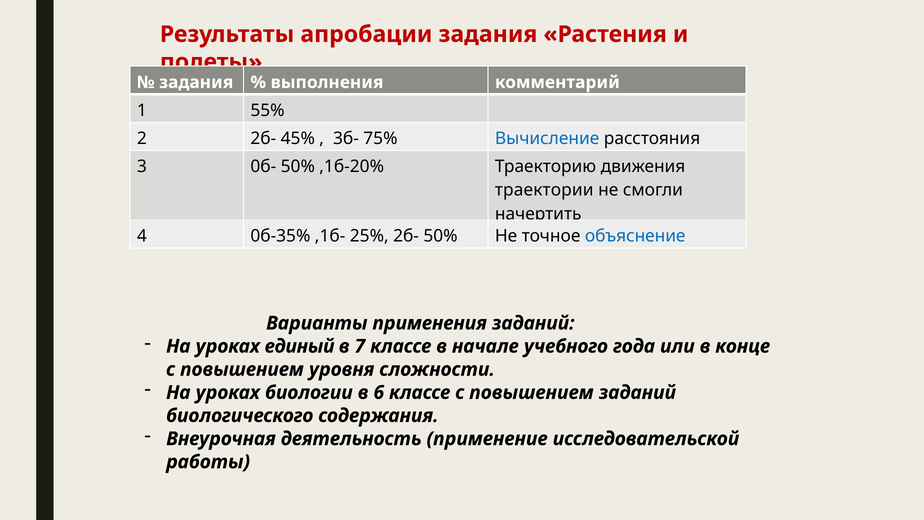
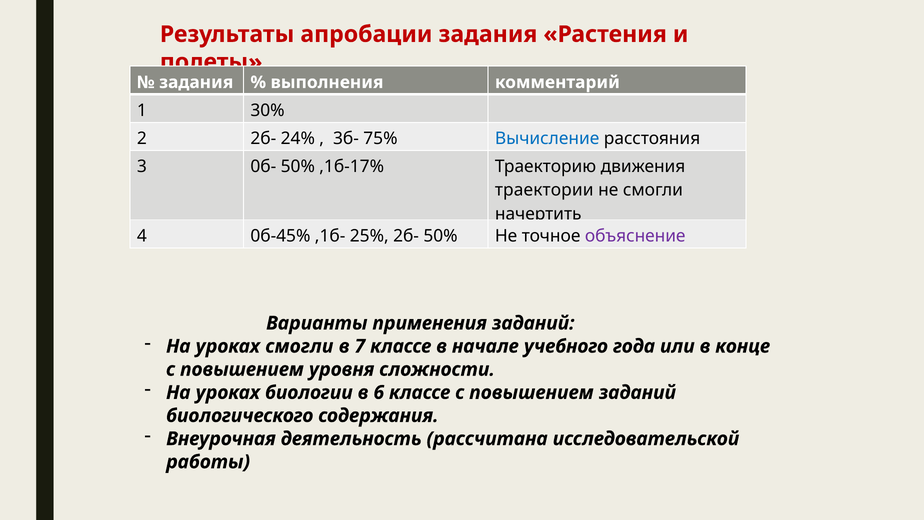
55%: 55% -> 30% (268, 110)
45%: 45% -> 24% (298, 139)
,1б-20%: ,1б-20% -> ,1б-17% (352, 167)
0б-35%: 0б-35% -> 0б-45% (280, 236)
объяснение colour: blue -> purple (635, 236)
уроках единый: единый -> смогли (299, 346)
применение: применение -> рассчитана (487, 439)
